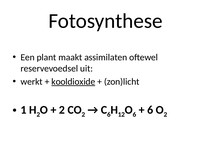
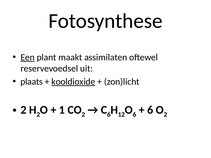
Een underline: none -> present (28, 57)
werkt: werkt -> plaats (32, 82)
1: 1 -> 2 (24, 110)
2: 2 -> 1 (62, 110)
